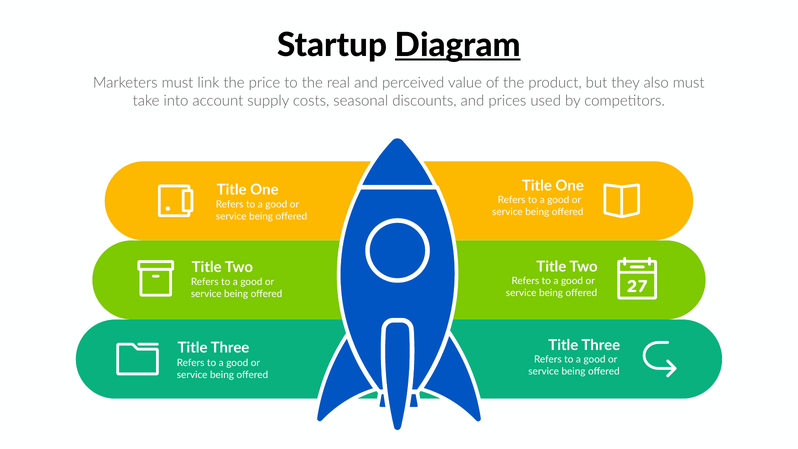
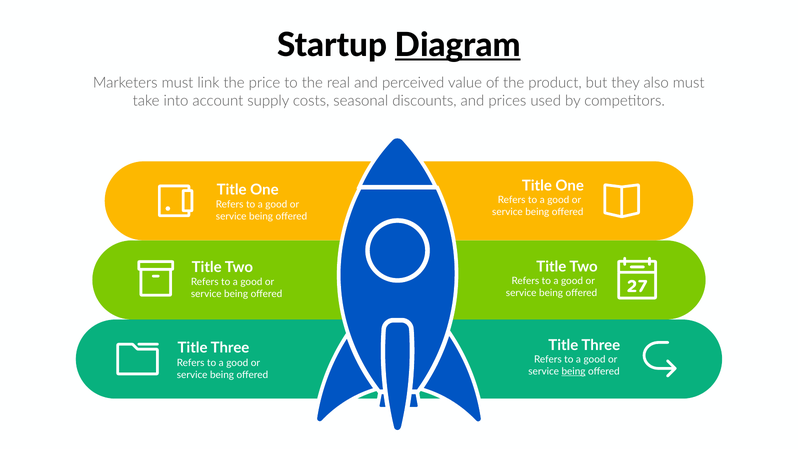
being underline: none -> present (574, 372)
